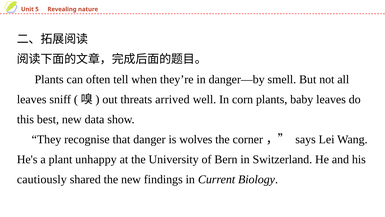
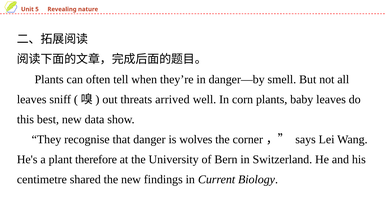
unhappy: unhappy -> therefore (96, 159)
cautiously: cautiously -> centimetre (42, 179)
